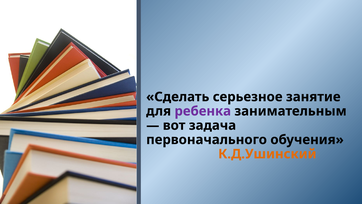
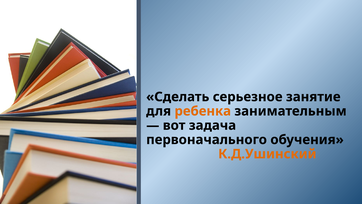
ребенка colour: purple -> orange (203, 111)
